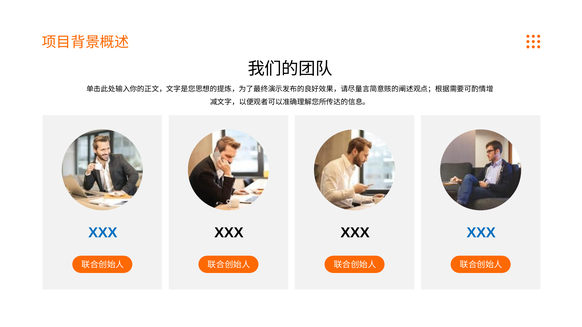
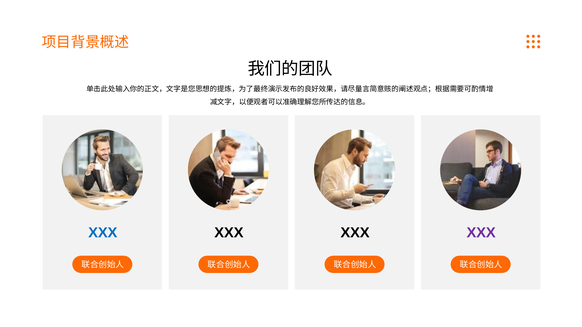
XXX colour: blue -> purple (481, 233)
